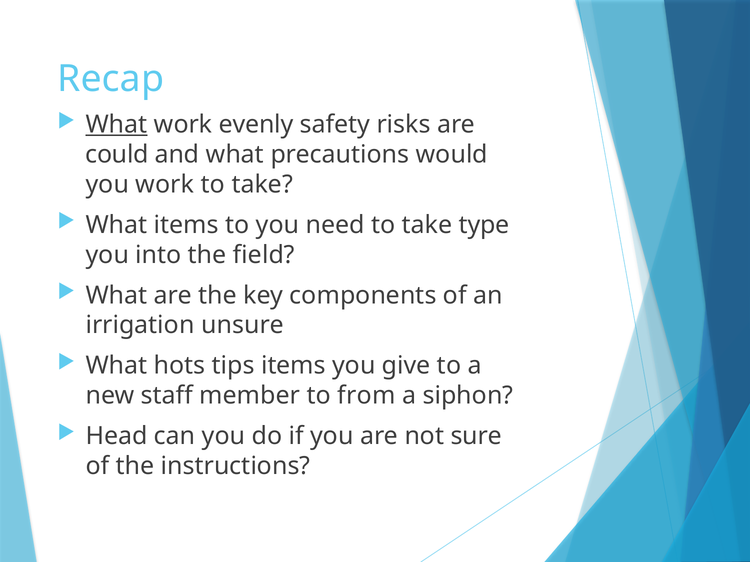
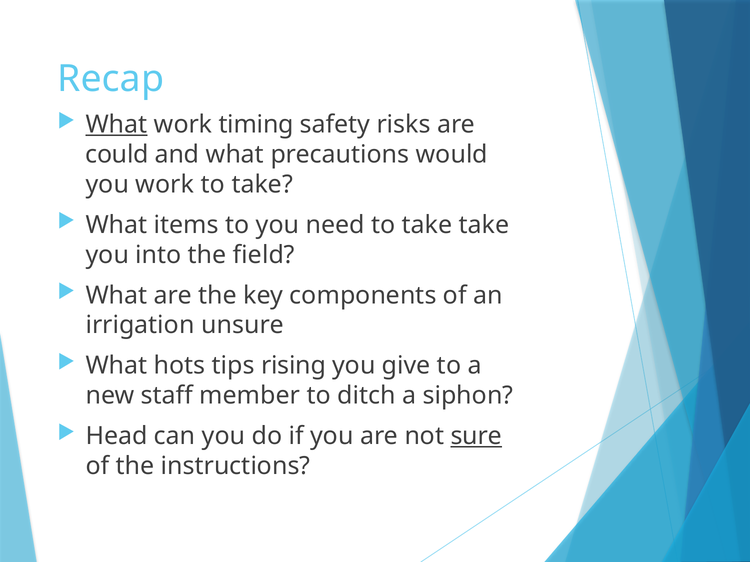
evenly: evenly -> timing (256, 125)
take type: type -> take (484, 225)
tips items: items -> rising (294, 366)
from: from -> ditch (366, 396)
sure underline: none -> present (476, 436)
